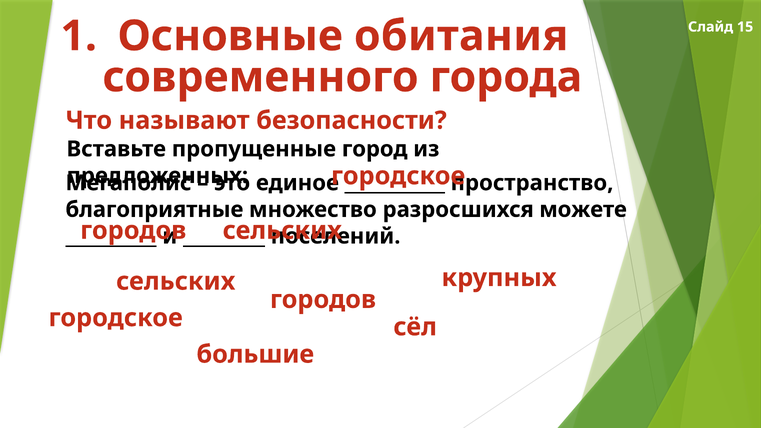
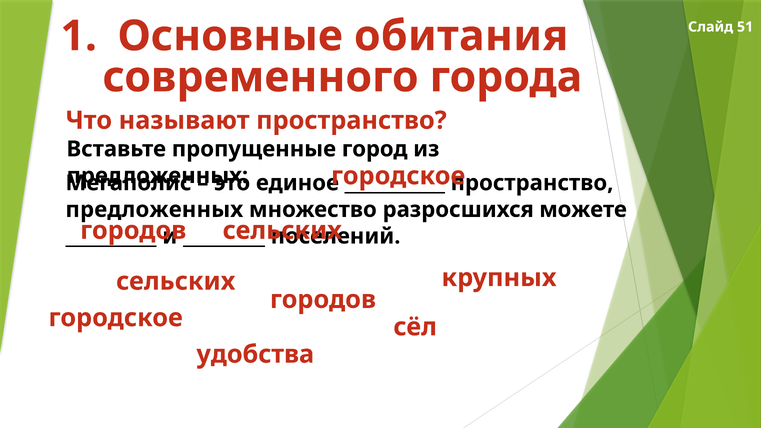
15: 15 -> 51 (745, 27)
называют безопасности: безопасности -> пространство (351, 120)
благоприятные: благоприятные -> предложенных (154, 210)
большие: большие -> удобства (255, 354)
